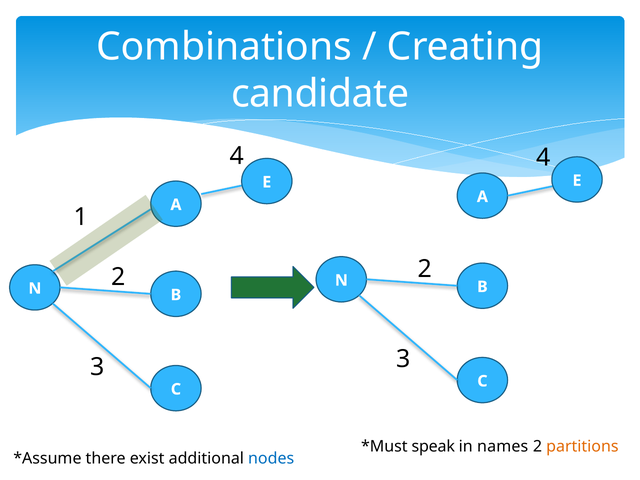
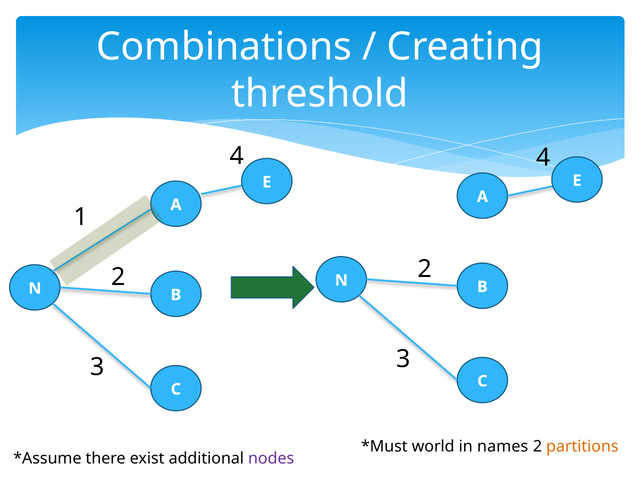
candidate: candidate -> threshold (320, 94)
speak: speak -> world (433, 446)
nodes colour: blue -> purple (271, 458)
